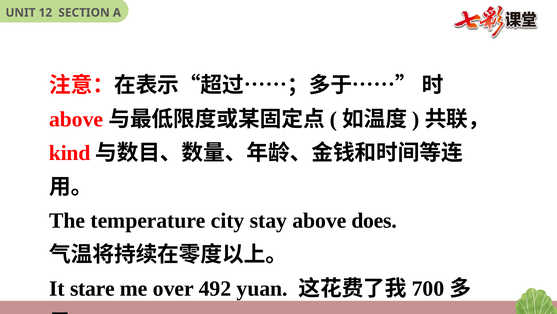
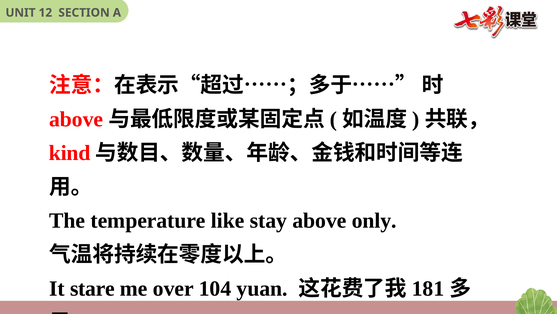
city: city -> like (228, 220)
does: does -> only (374, 220)
492: 492 -> 104 (215, 288)
700: 700 -> 181 (428, 288)
